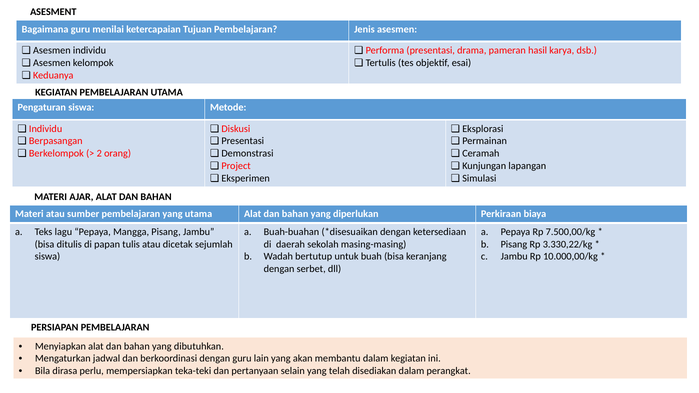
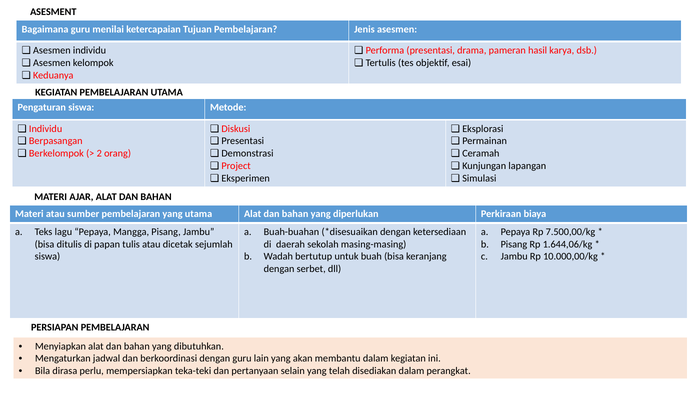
3.330,22/kg: 3.330,22/kg -> 1.644,06/kg (568, 244)
